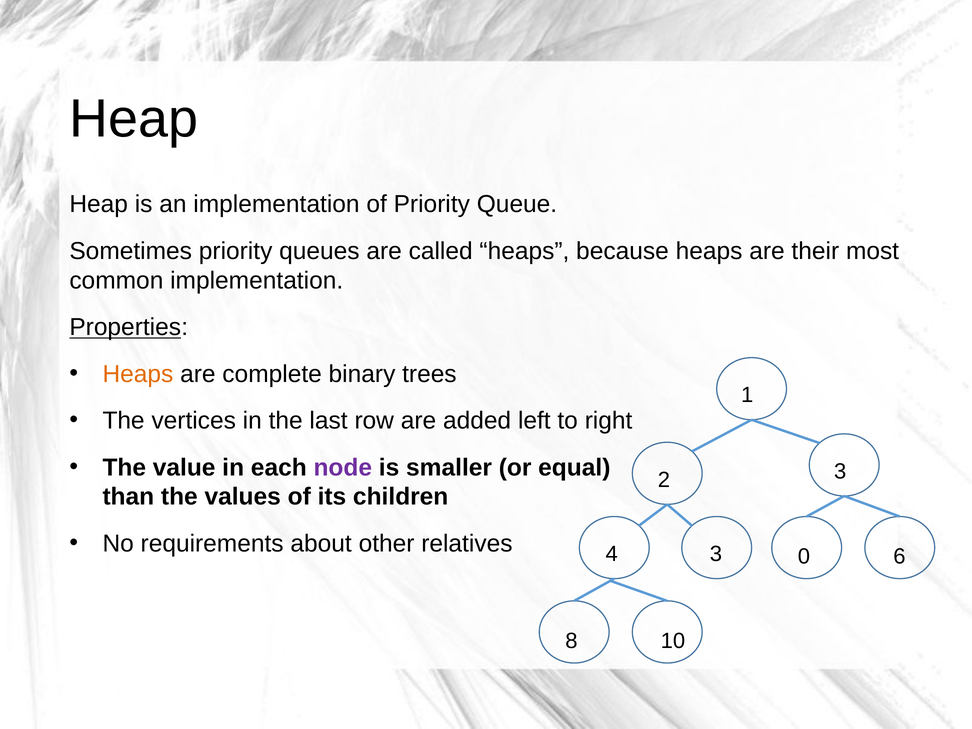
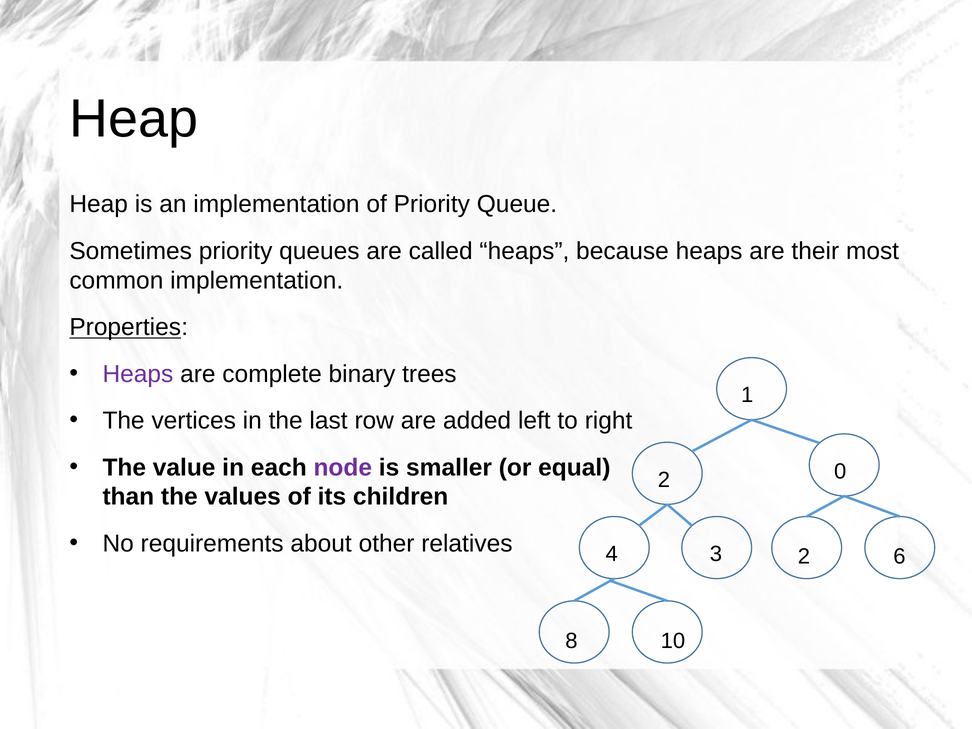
Heaps colour: orange -> purple (138, 374)
2 3: 3 -> 0 (840, 471)
3 0: 0 -> 2 (804, 556)
